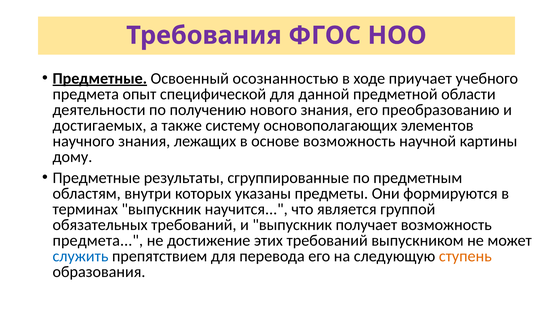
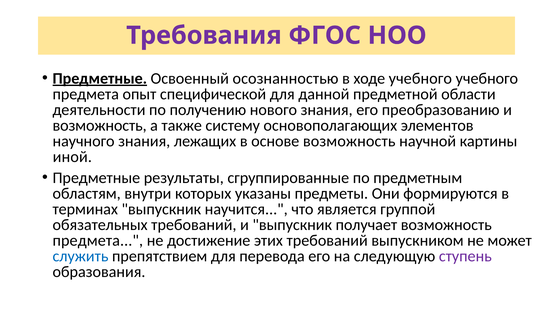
ходе приучает: приучает -> учебного (420, 78)
достигаемых: достигаемых -> возможность (100, 126)
дому: дому -> иной (72, 157)
ступень colour: orange -> purple (465, 256)
